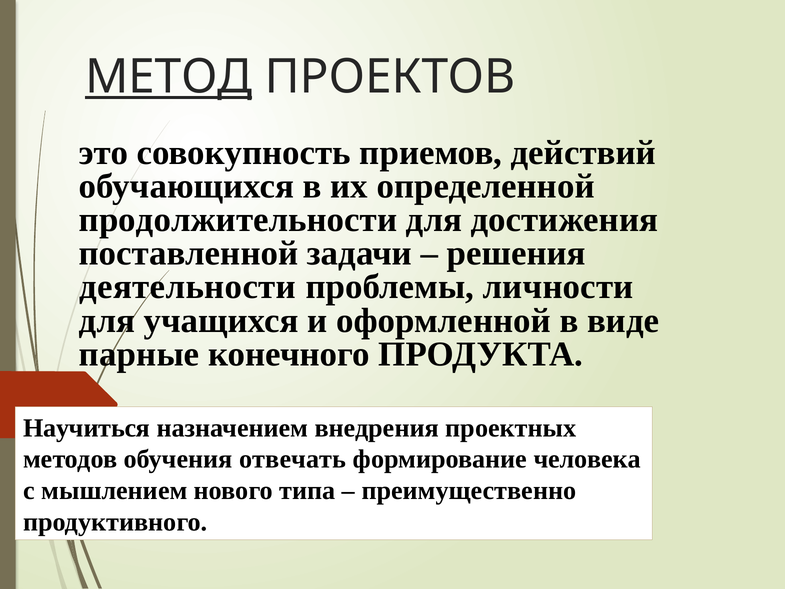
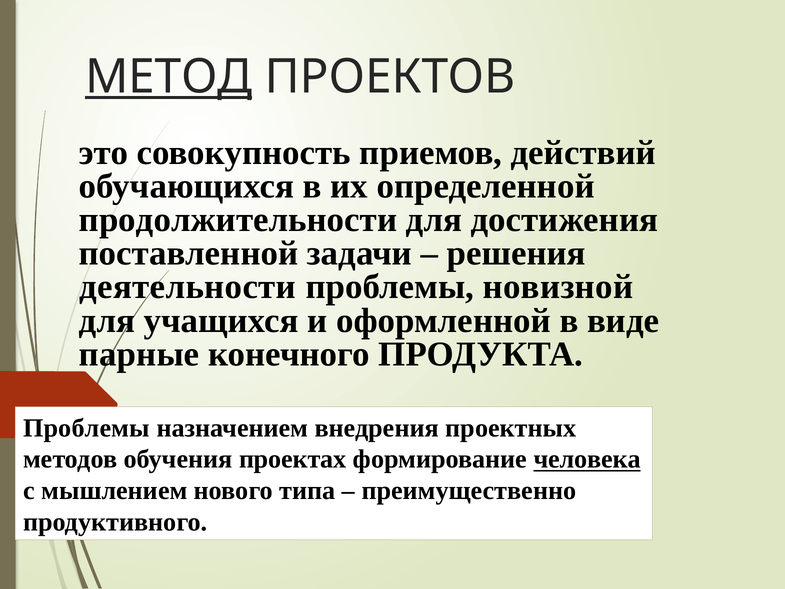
личности: личности -> новизной (558, 287)
Научиться: Научиться -> Проблемы (86, 428)
отвечать: отвечать -> проектах (293, 459)
человека underline: none -> present (587, 459)
